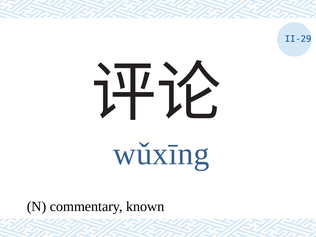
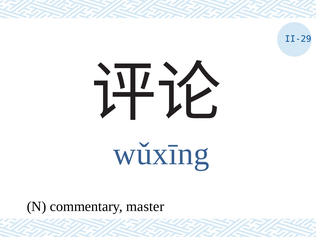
known: known -> master (145, 207)
